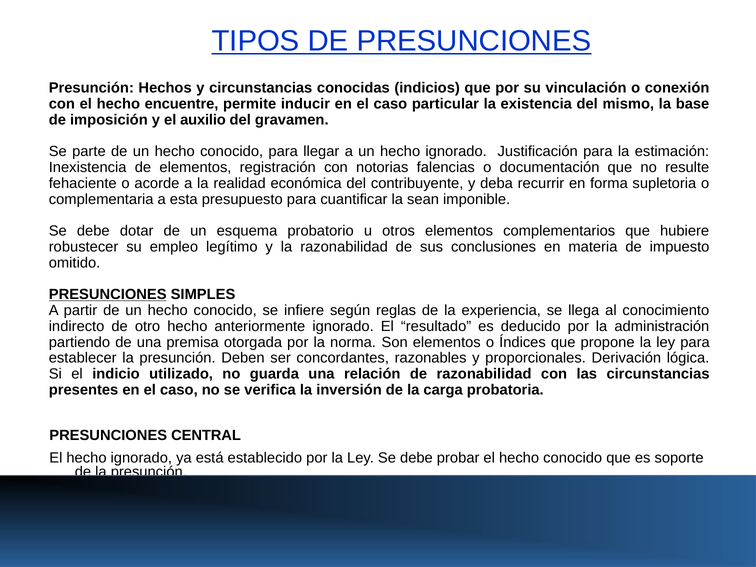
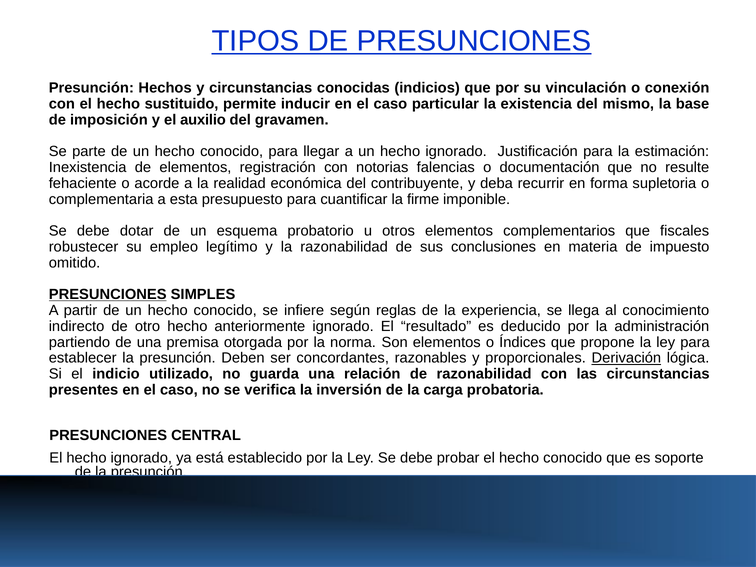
encuentre: encuentre -> sustituido (182, 104)
sean: sean -> firme (423, 199)
hubiere: hubiere -> fiscales (685, 231)
Derivación underline: none -> present (626, 358)
